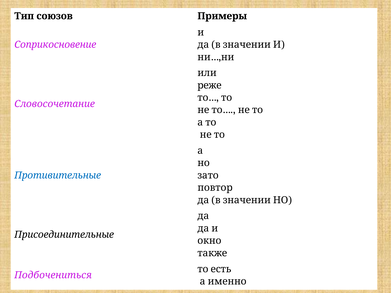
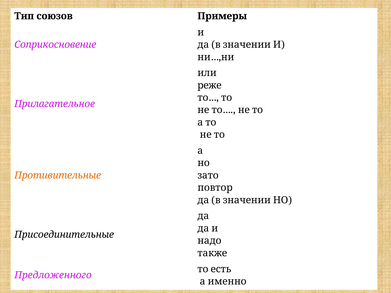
Словосочетание: Словосочетание -> Прилагательное (55, 104)
Противительные colour: blue -> orange (58, 176)
окно: окно -> надо (209, 241)
Подбочениться: Подбочениться -> Предложенного (53, 276)
